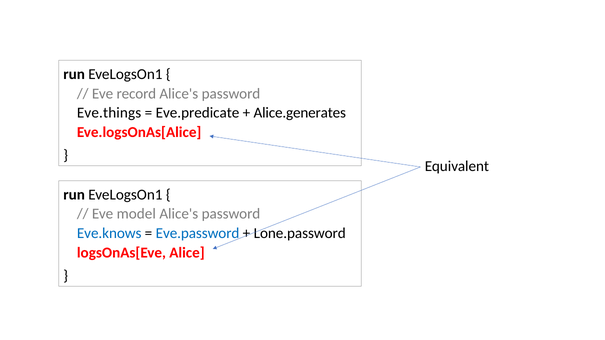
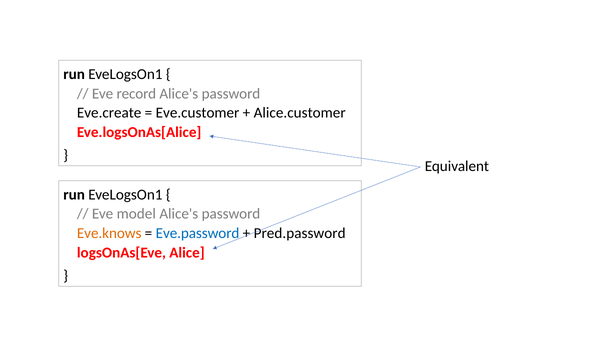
Eve.things: Eve.things -> Eve.create (109, 113)
Eve.predicate: Eve.predicate -> Eve.customer (198, 113)
Alice.generates: Alice.generates -> Alice.customer (300, 113)
Eve.knows colour: blue -> orange (109, 234)
Lone.password: Lone.password -> Pred.password (300, 234)
